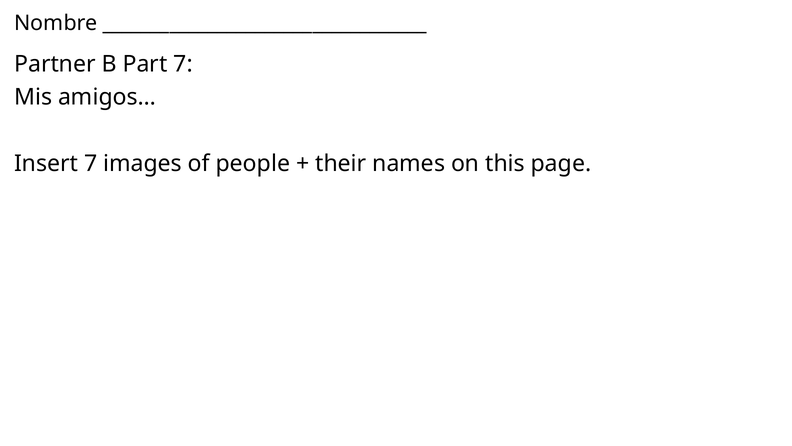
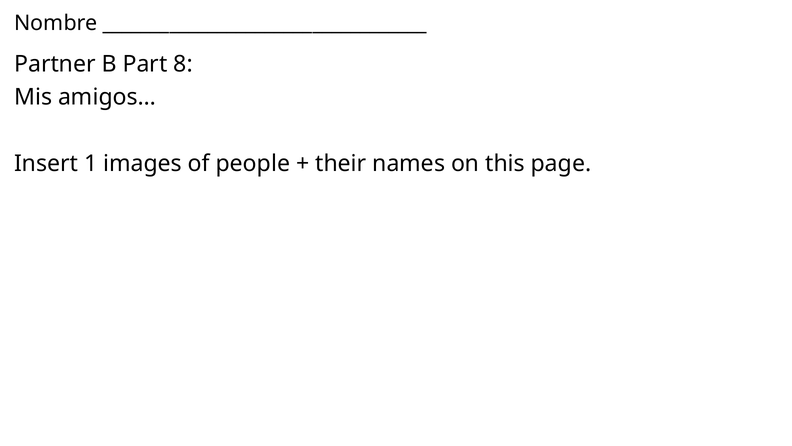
Part 7: 7 -> 8 (183, 64)
Insert 7: 7 -> 1 (91, 163)
